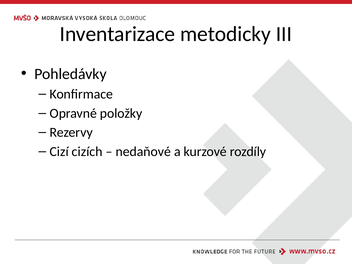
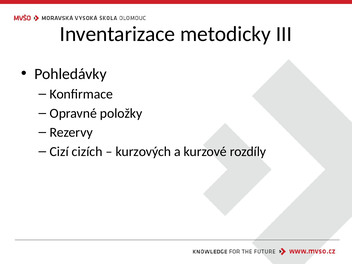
nedaňové: nedaňové -> kurzových (143, 152)
